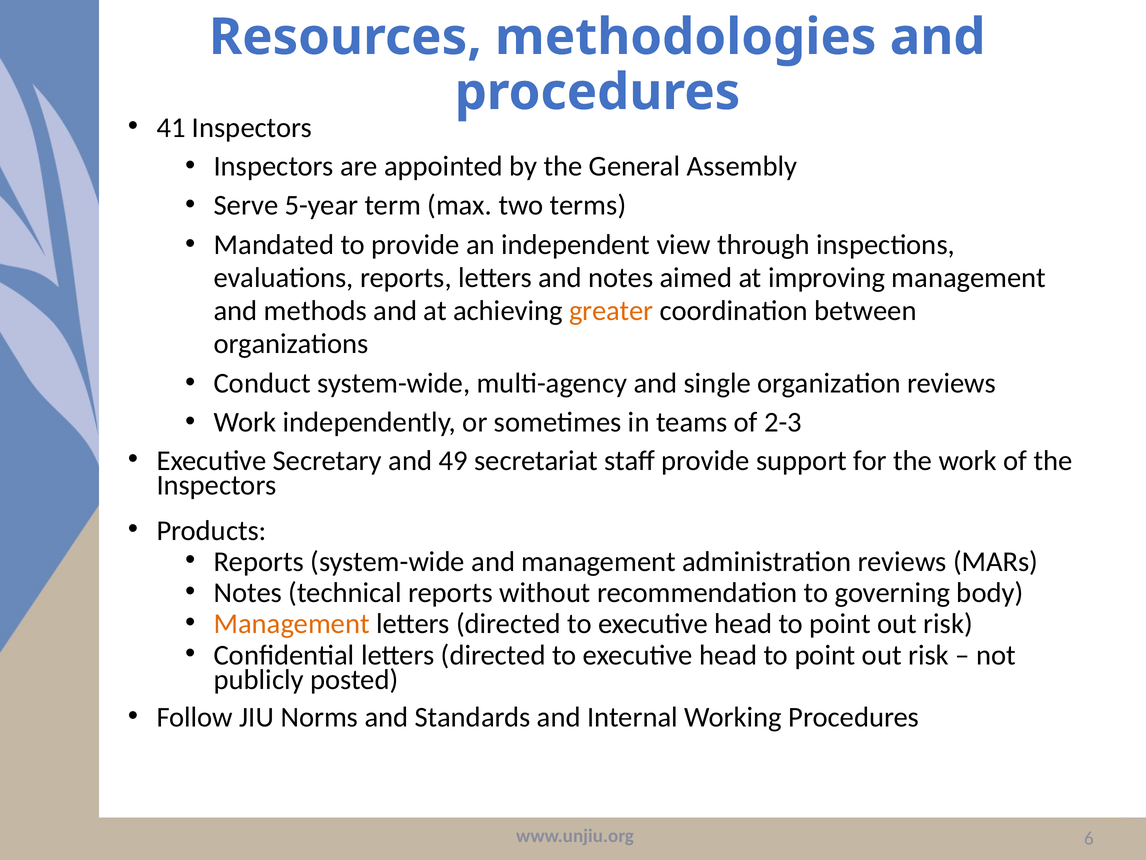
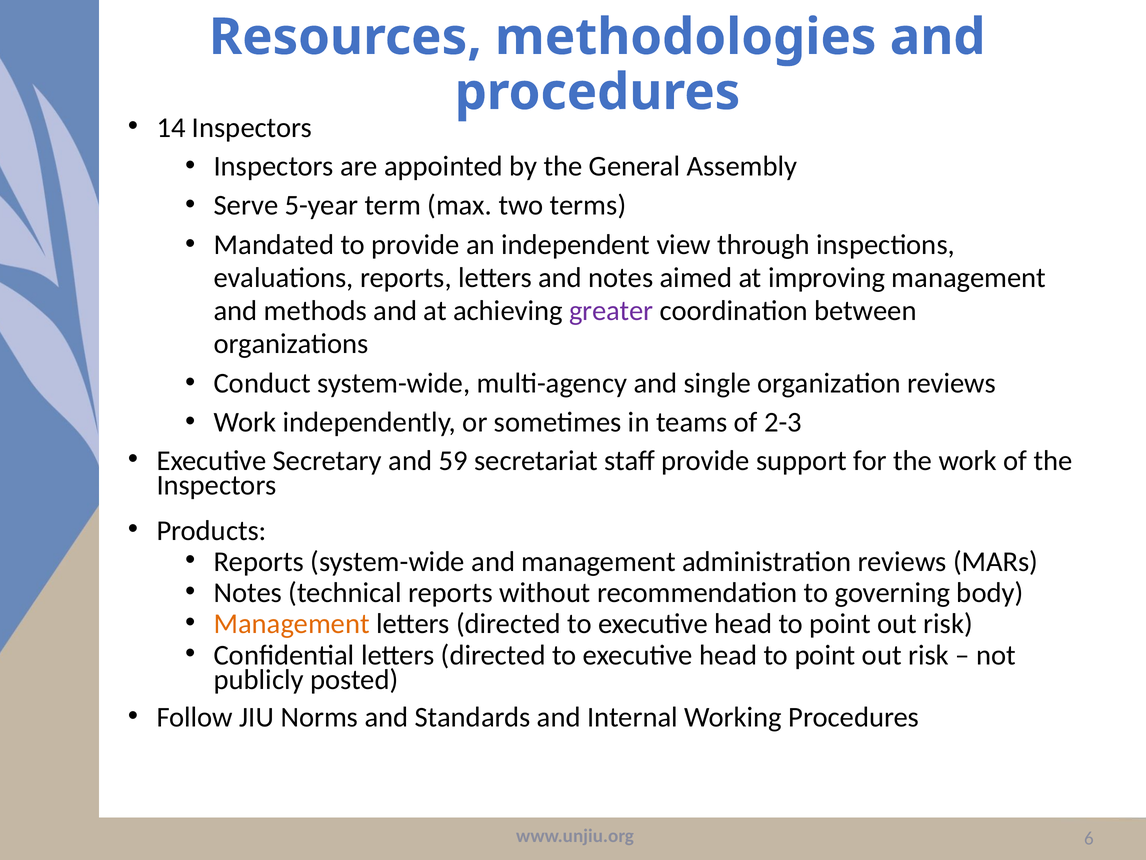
41: 41 -> 14 (171, 128)
greater colour: orange -> purple (611, 311)
49: 49 -> 59 (453, 460)
